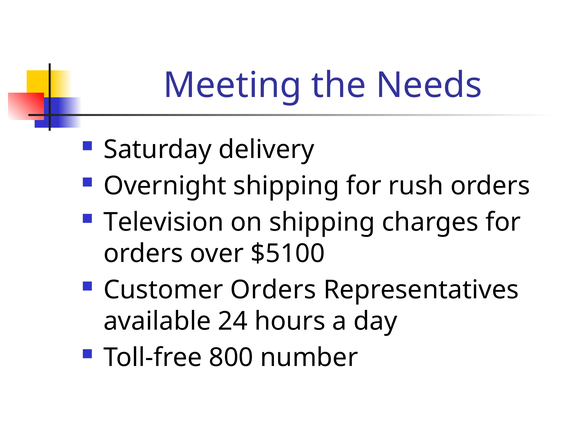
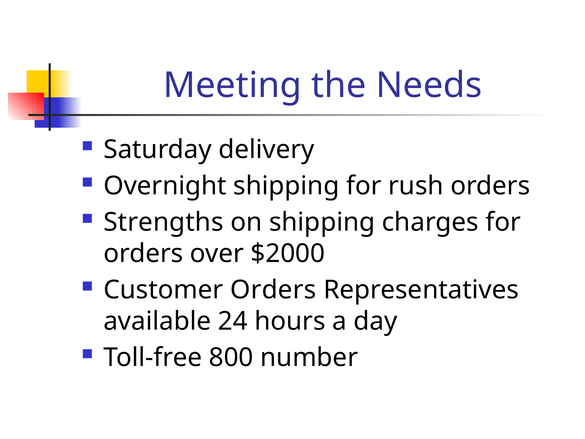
Television: Television -> Strengths (164, 222)
$5100: $5100 -> $2000 (288, 253)
